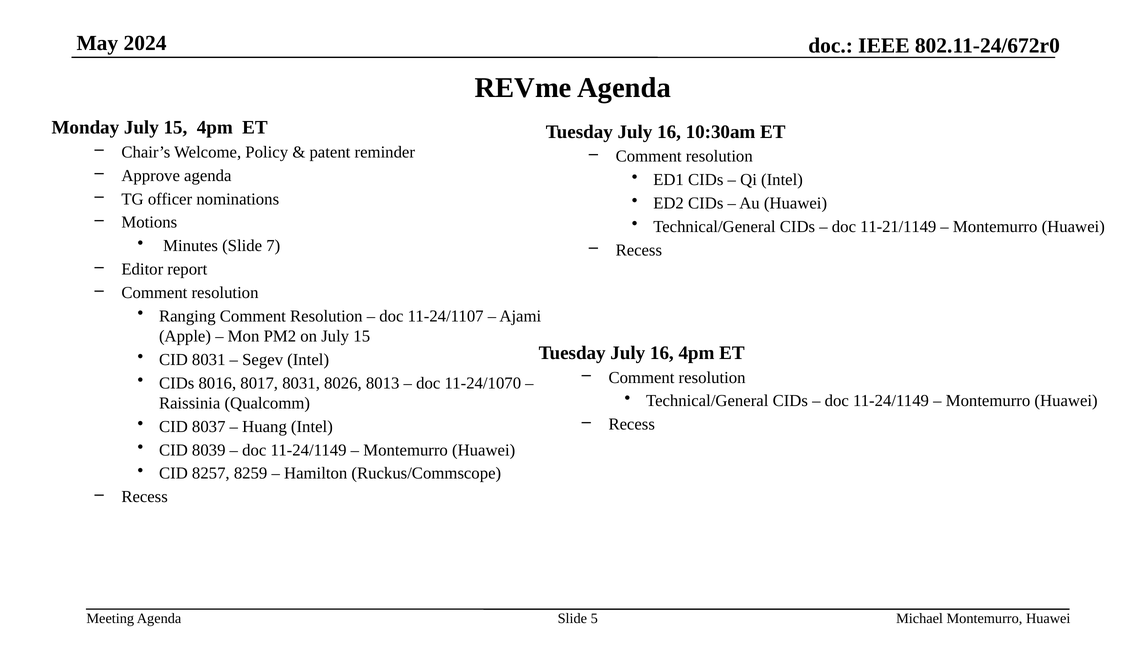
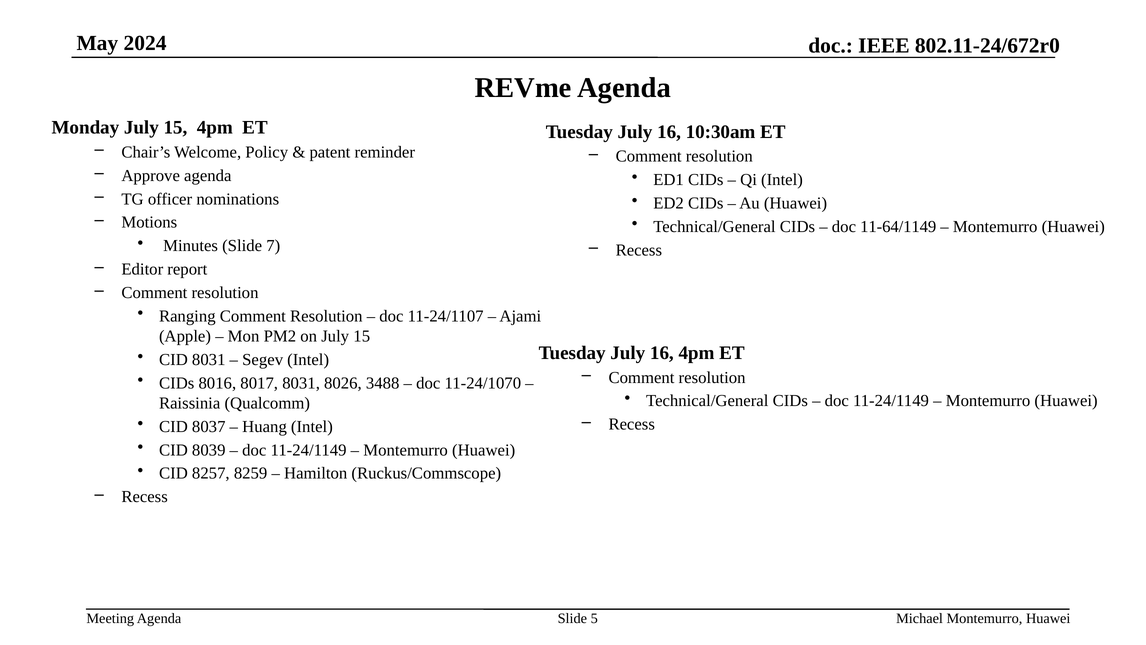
11-21/1149: 11-21/1149 -> 11-64/1149 (898, 227)
8013: 8013 -> 3488 (383, 383)
